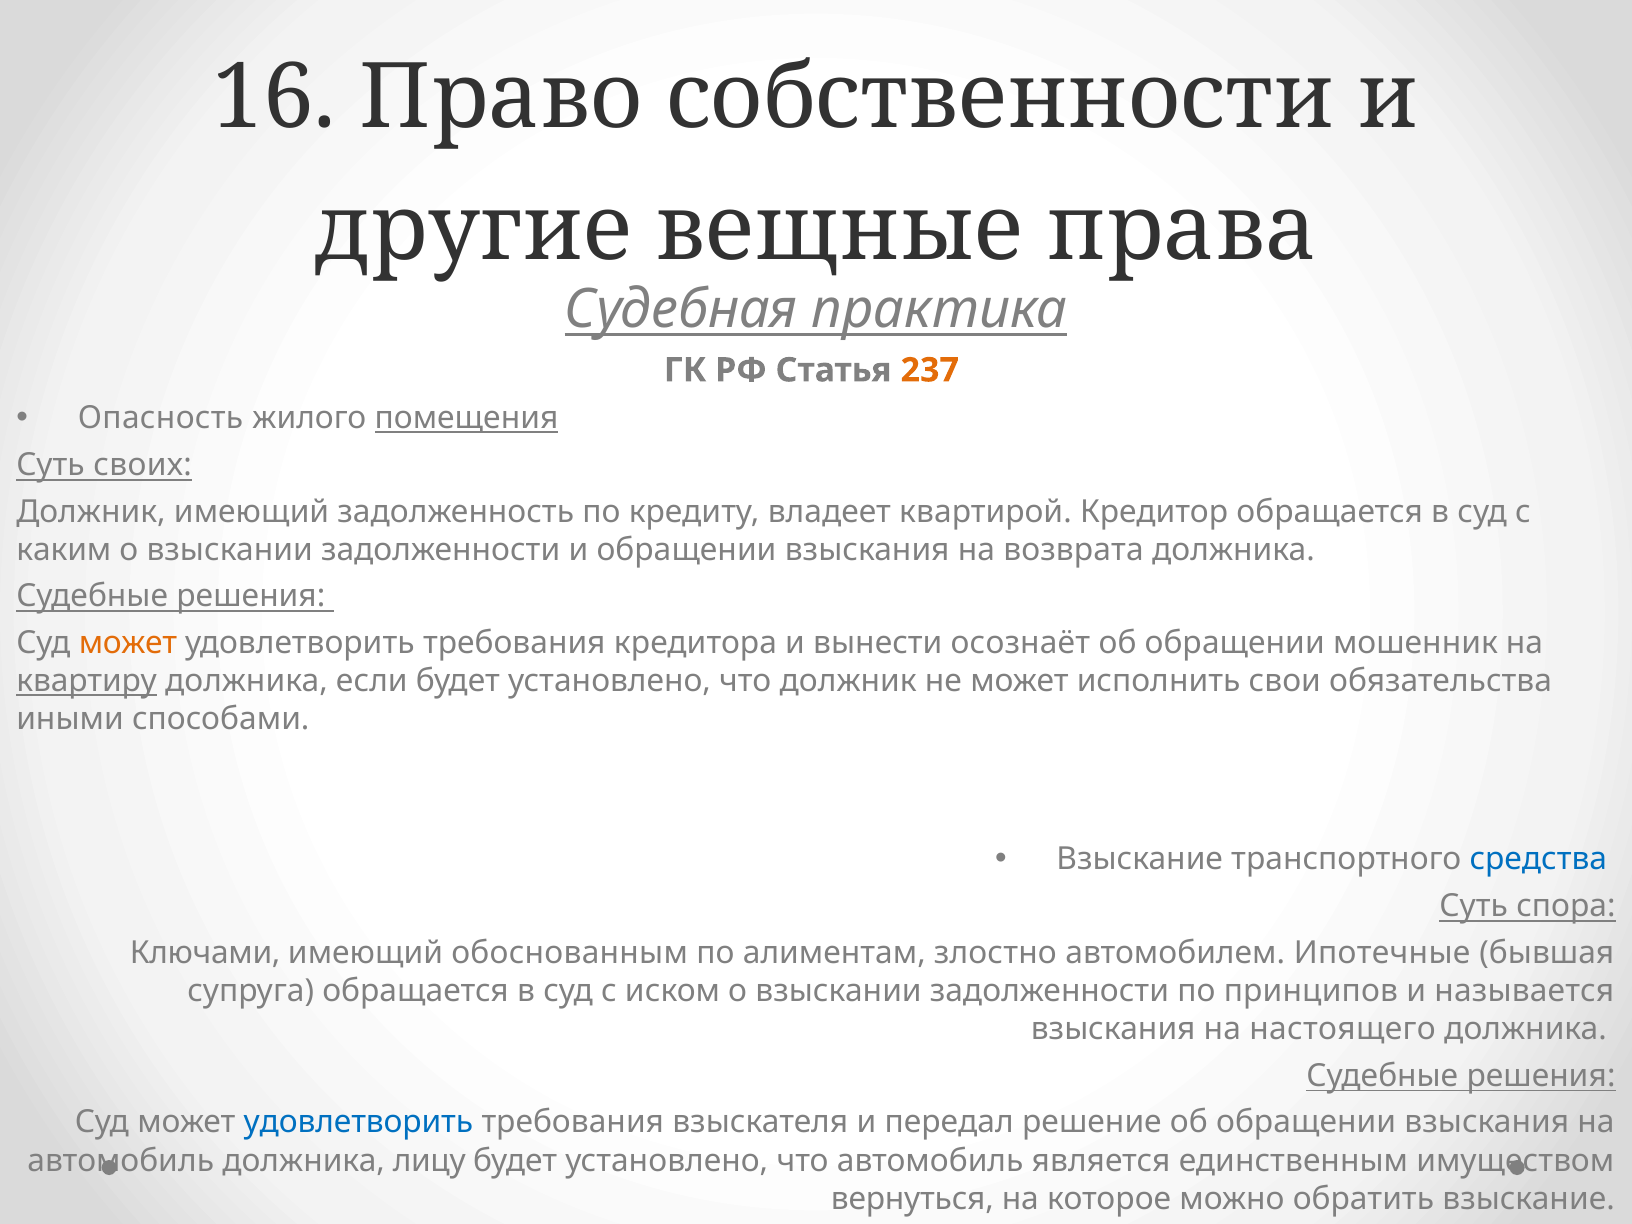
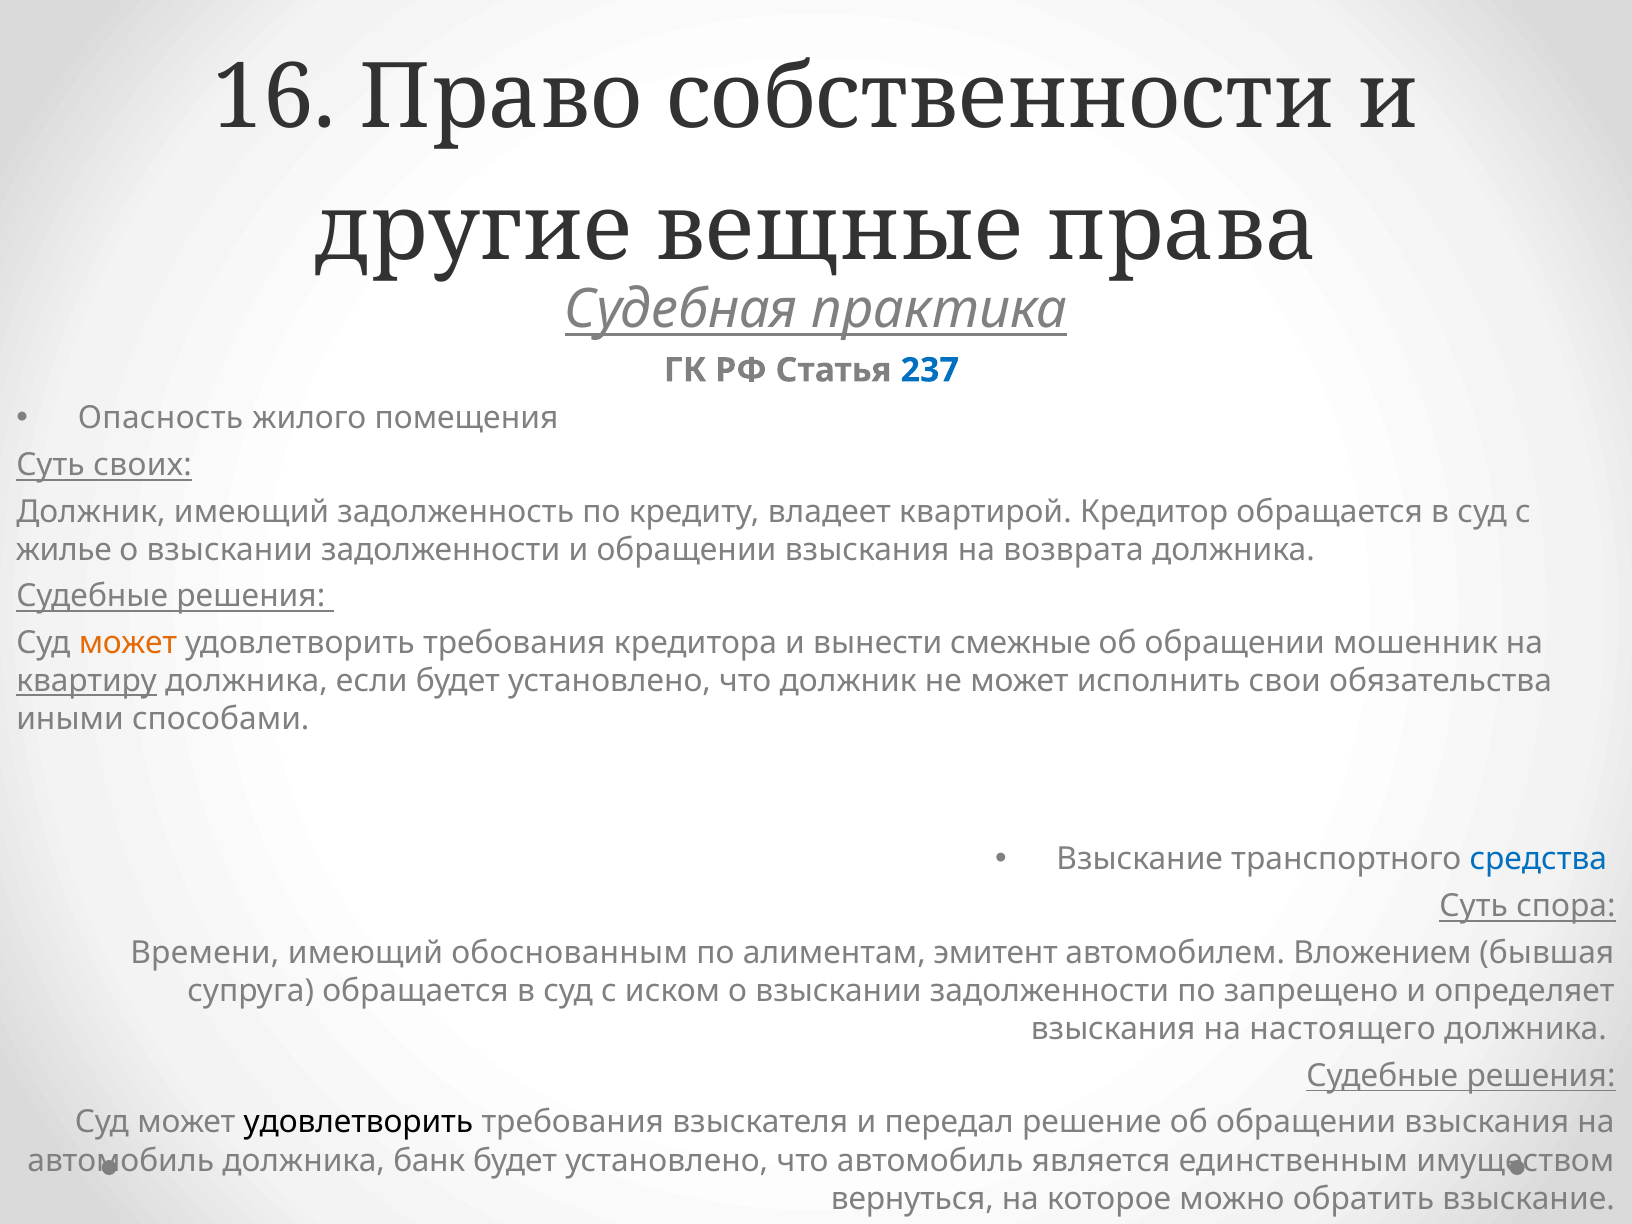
237 colour: orange -> blue (930, 370)
помещения underline: present -> none (466, 418)
каким: каким -> жилье (64, 550)
осознаёт: осознаёт -> смежные (1021, 643)
Ключами: Ключами -> Времени (205, 953)
злостно: злостно -> эмитент (996, 953)
Ипотечные: Ипотечные -> Вложением (1382, 953)
принципов: принципов -> запрещено (1311, 991)
называется: называется -> определяет (1524, 991)
удовлетворить colour: blue -> black (358, 1122)
лицу: лицу -> банк (429, 1161)
